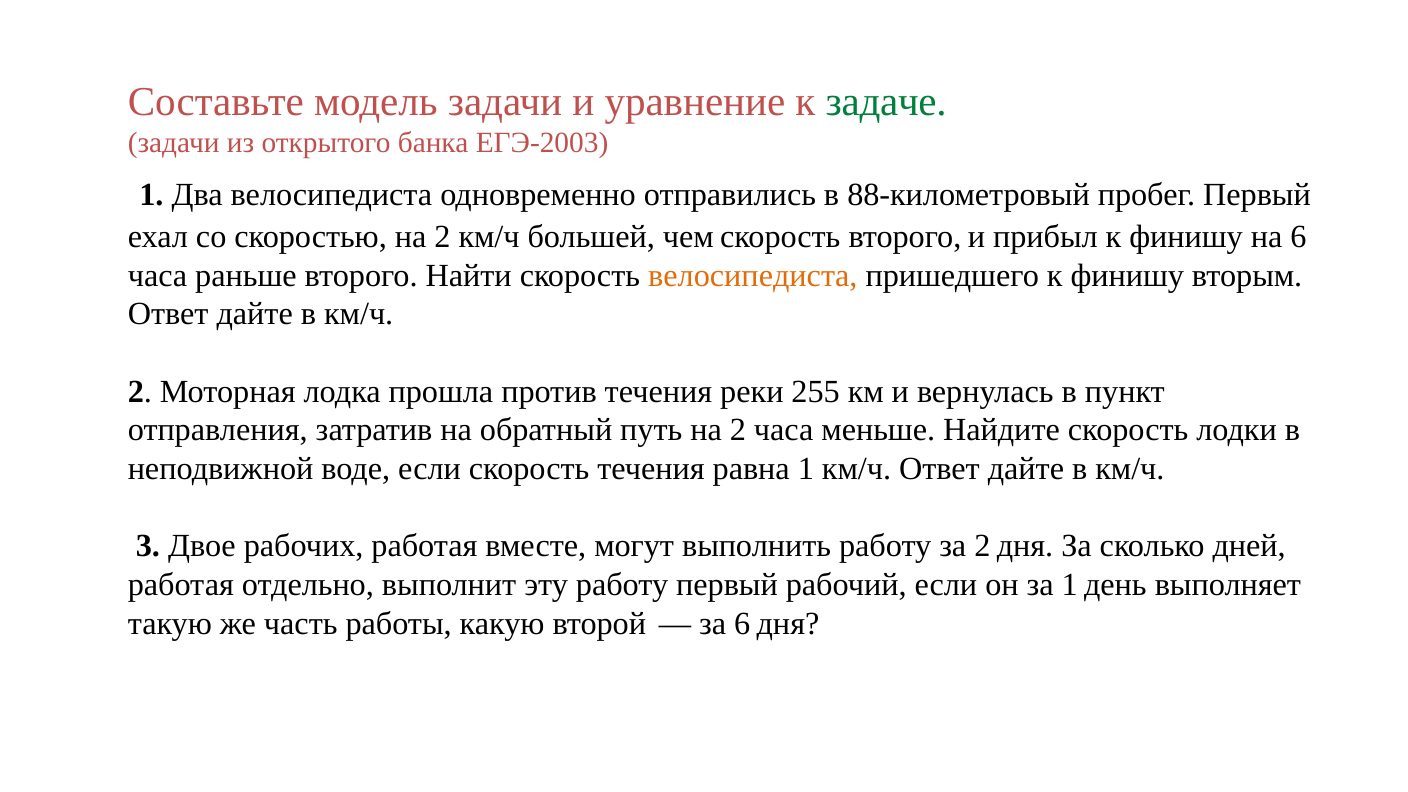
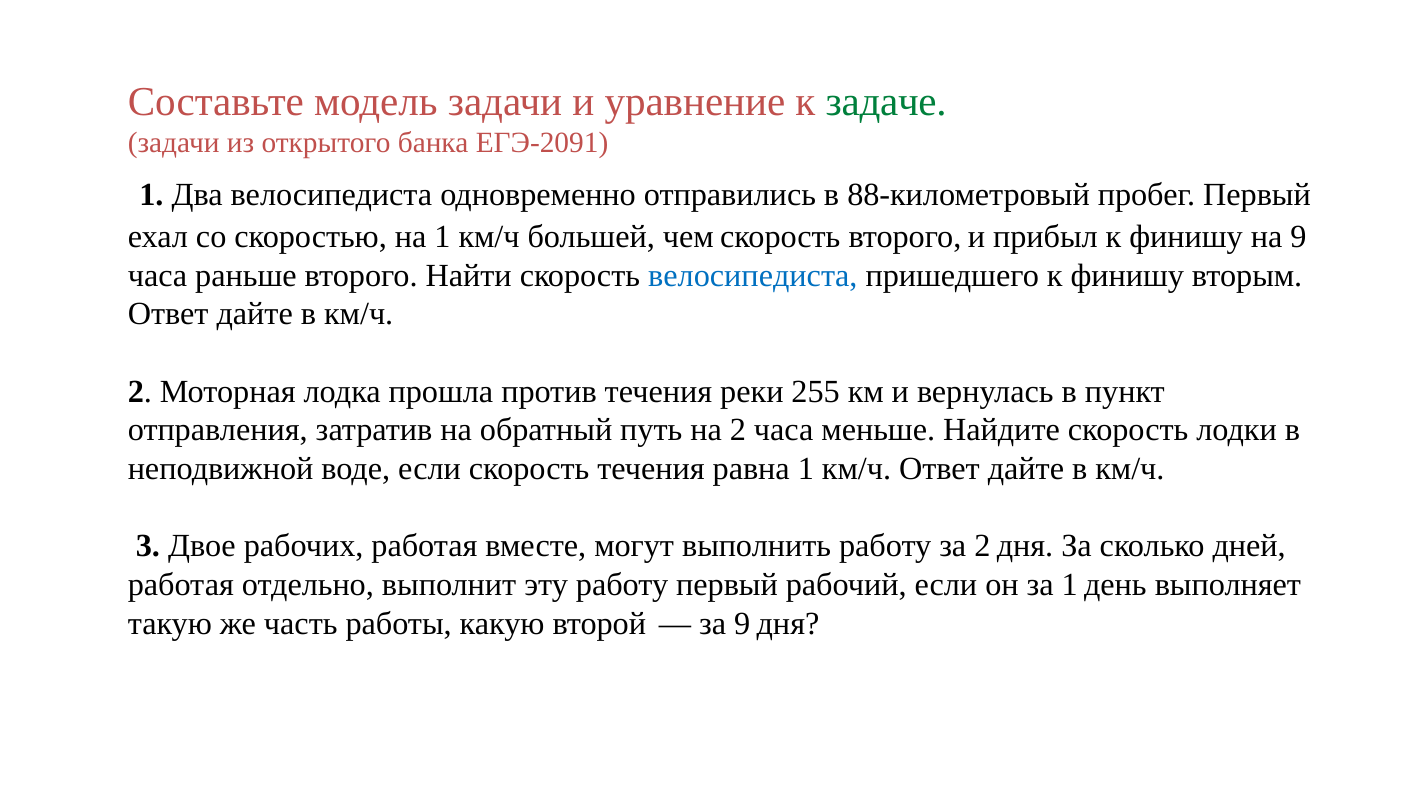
ЕГЭ-2003: ЕГЭ-2003 -> ЕГЭ-2091 (542, 143)
скоростью на 2: 2 -> 1 (442, 237)
на 6: 6 -> 9 (1298, 237)
велосипедиста colour: orange -> blue (753, 275)
за 6: 6 -> 9 (742, 623)
